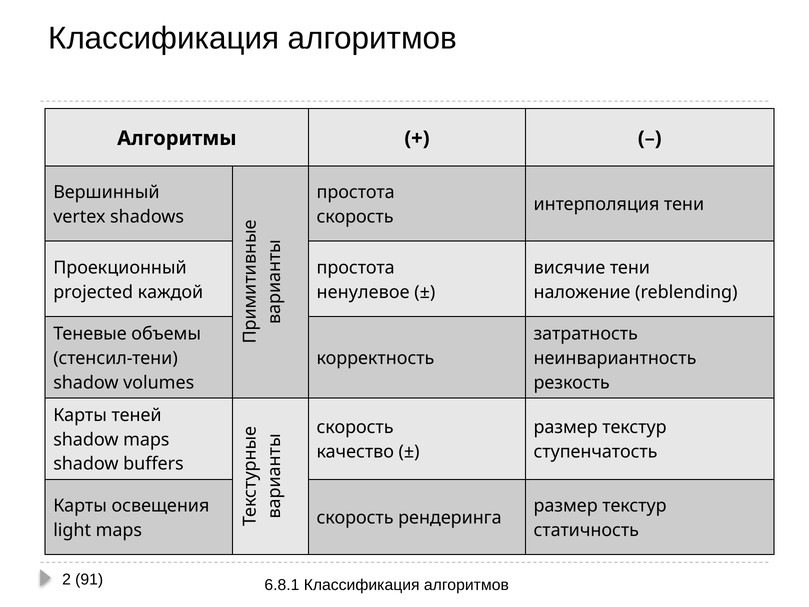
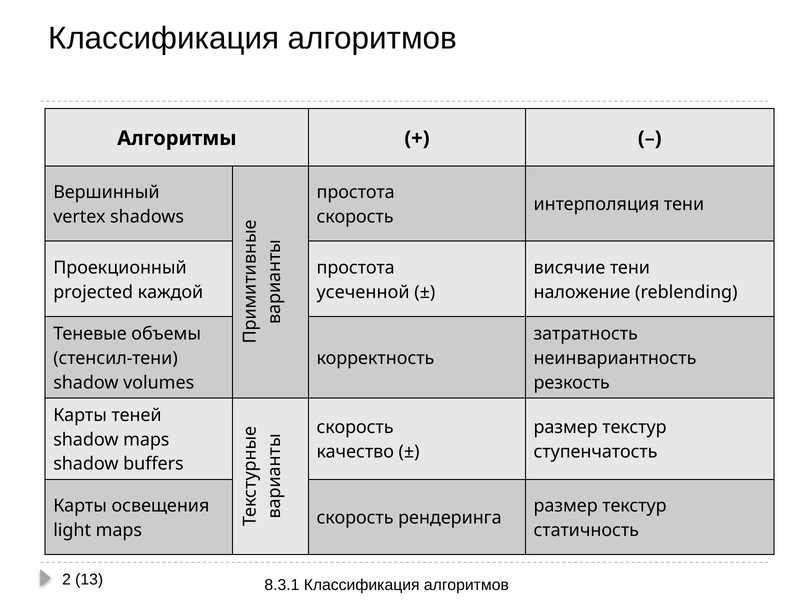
ненулевое: ненулевое -> усеченной (363, 292)
91: 91 -> 13 (89, 579)
6.8.1: 6.8.1 -> 8.3.1 (282, 585)
